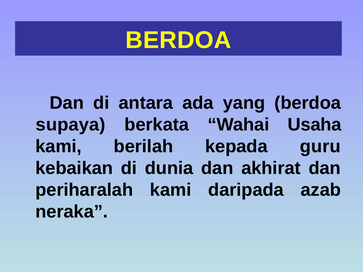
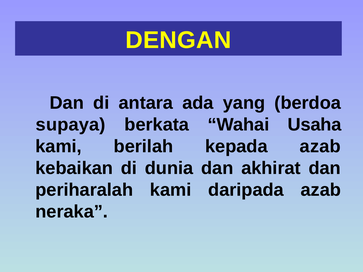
BERDOA: BERDOA -> DENGAN (178, 40)
kepada guru: guru -> azab (320, 146)
